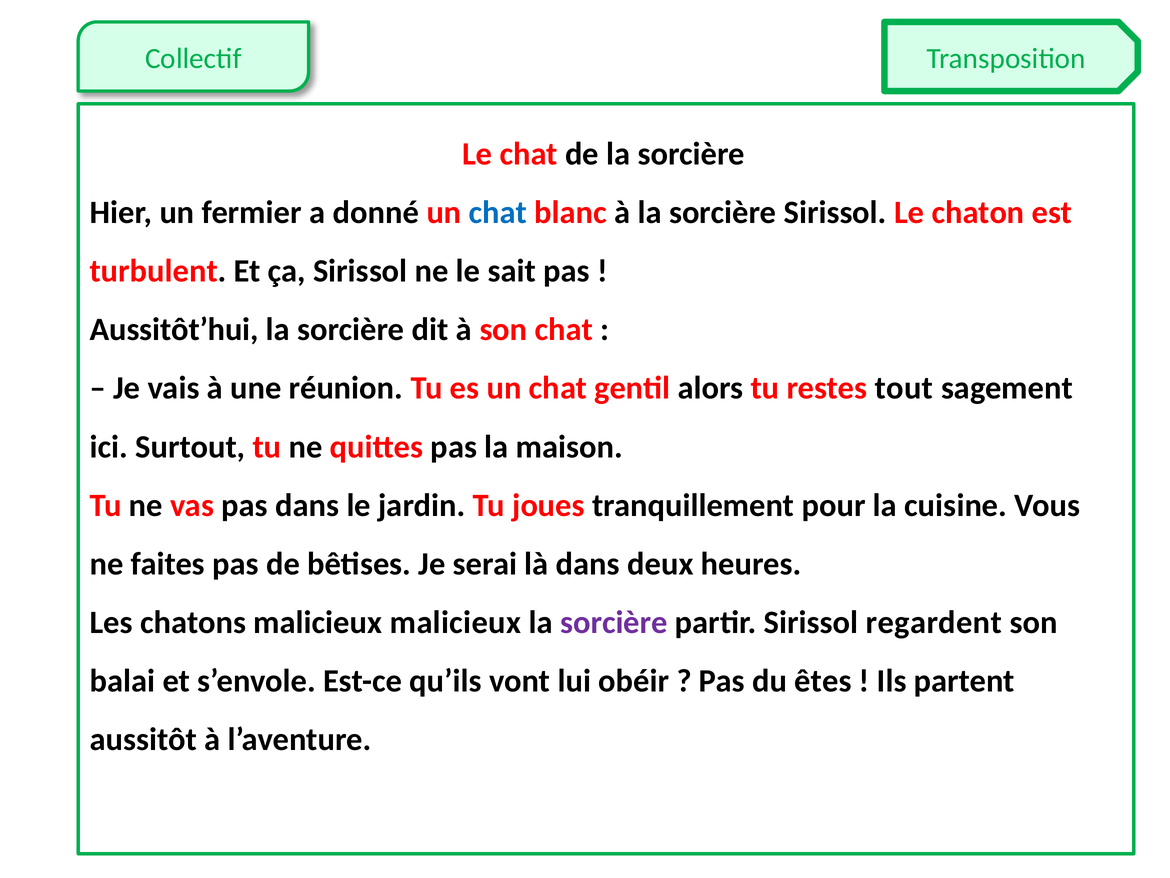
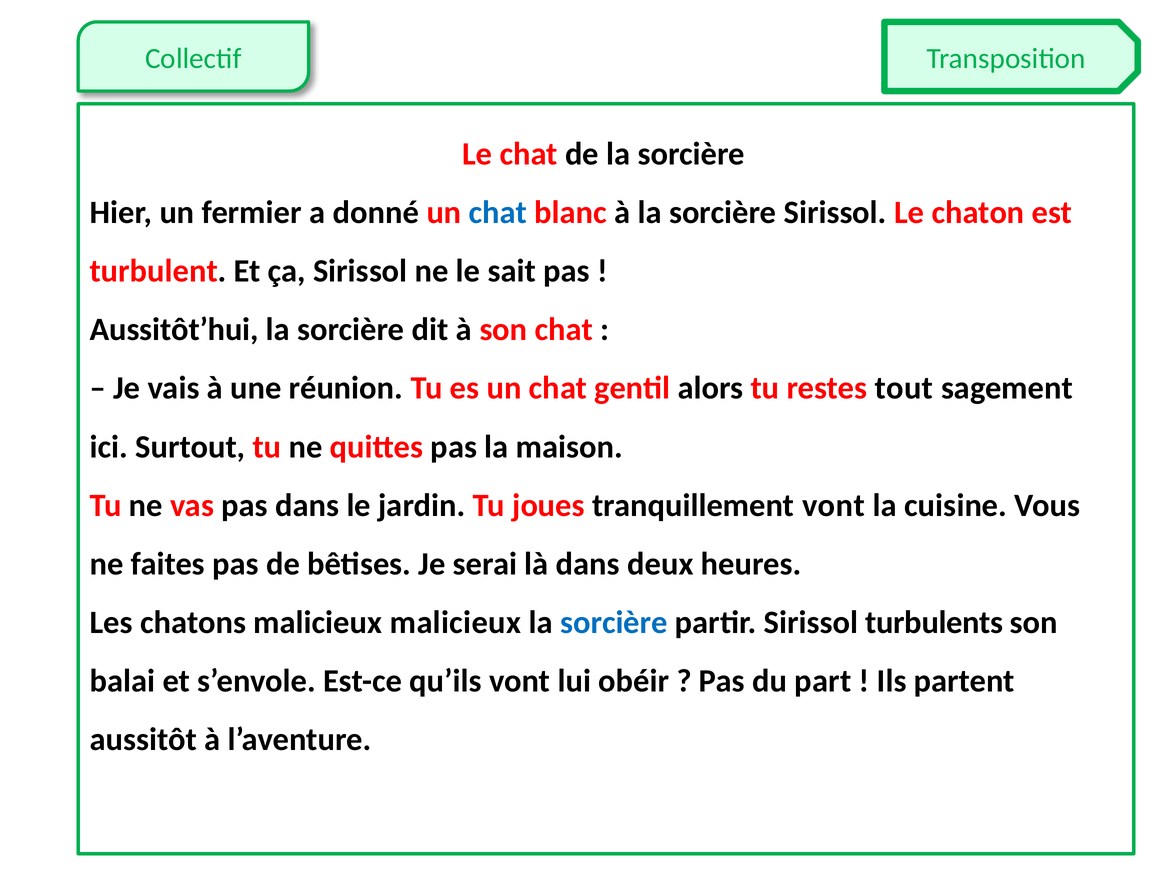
tranquillement pour: pour -> vont (834, 505)
sorcière colour: purple -> blue (614, 622)
regardent: regardent -> turbulents (934, 622)
êtes: êtes -> part (823, 681)
